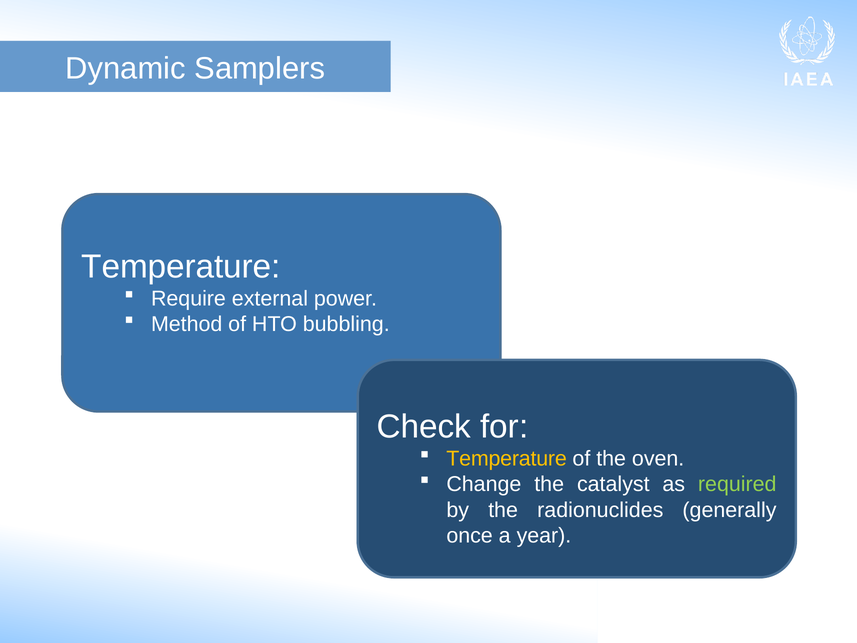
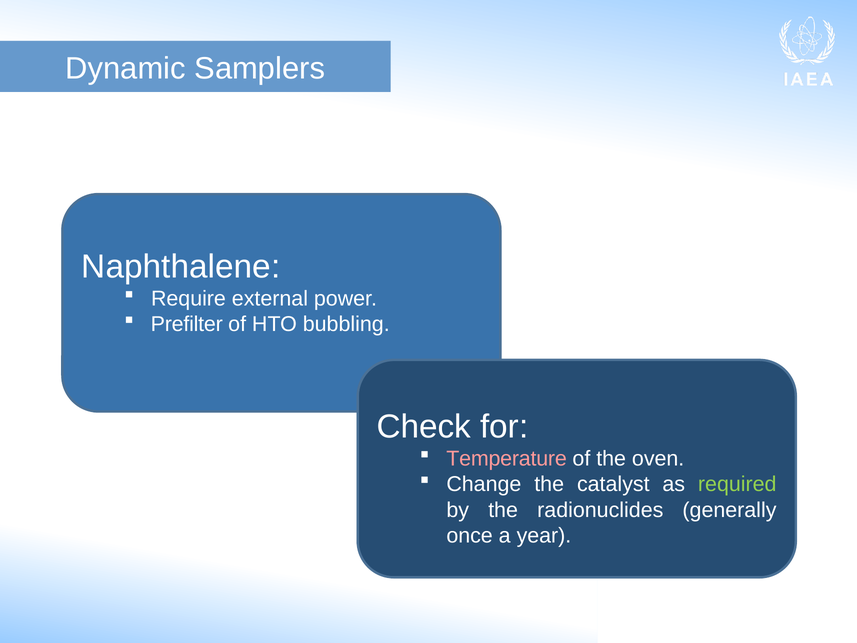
Temperature: Temperature -> Naphthalene (181, 266)
Method: Method -> Prefilter (187, 324)
Temperature colour: yellow -> pink (507, 459)
